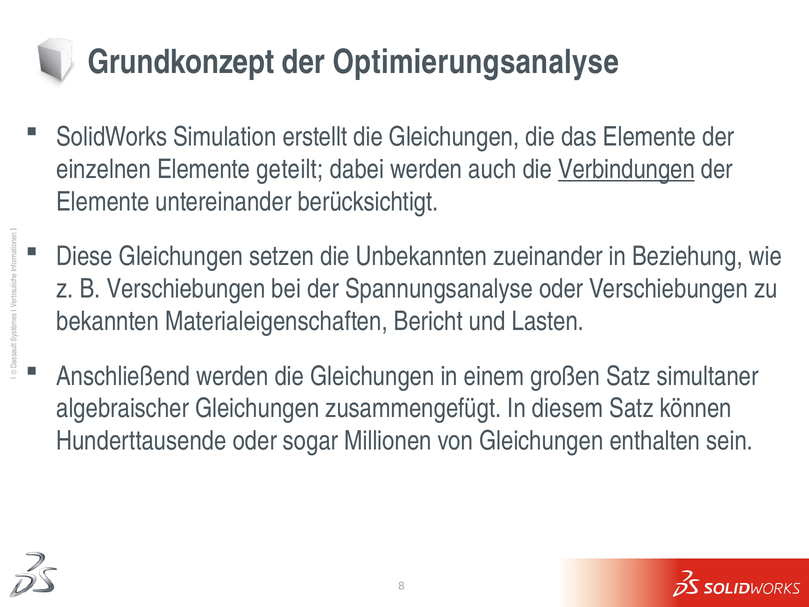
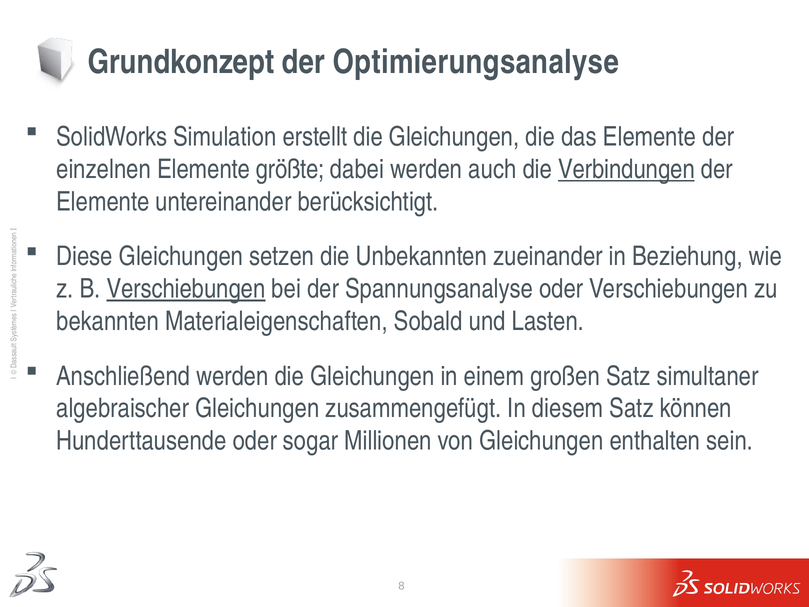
geteilt: geteilt -> größte (290, 169)
Verschiebungen underline: none -> present (186, 289)
Bericht: Bericht -> Sobald (428, 321)
